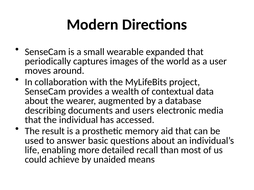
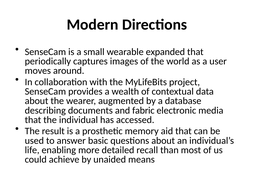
users: users -> fabric (143, 111)
